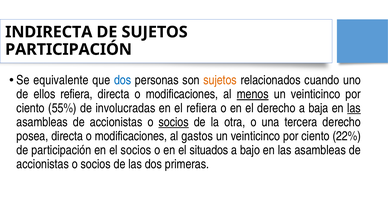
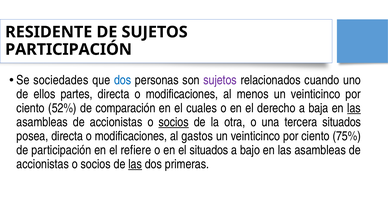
INDIRECTA: INDIRECTA -> RESIDENTE (49, 32)
equivalente: equivalente -> sociedades (61, 80)
sujetos colour: orange -> purple (220, 80)
ellos refiera: refiera -> partes (77, 94)
menos underline: present -> none (253, 94)
55%: 55% -> 52% (62, 108)
involucradas: involucradas -> comparación (125, 108)
el refiera: refiera -> cuales (202, 108)
tercera derecho: derecho -> situados (342, 122)
22%: 22% -> 75% (347, 136)
el socios: socios -> refiere (136, 150)
las underline: none -> present (135, 164)
